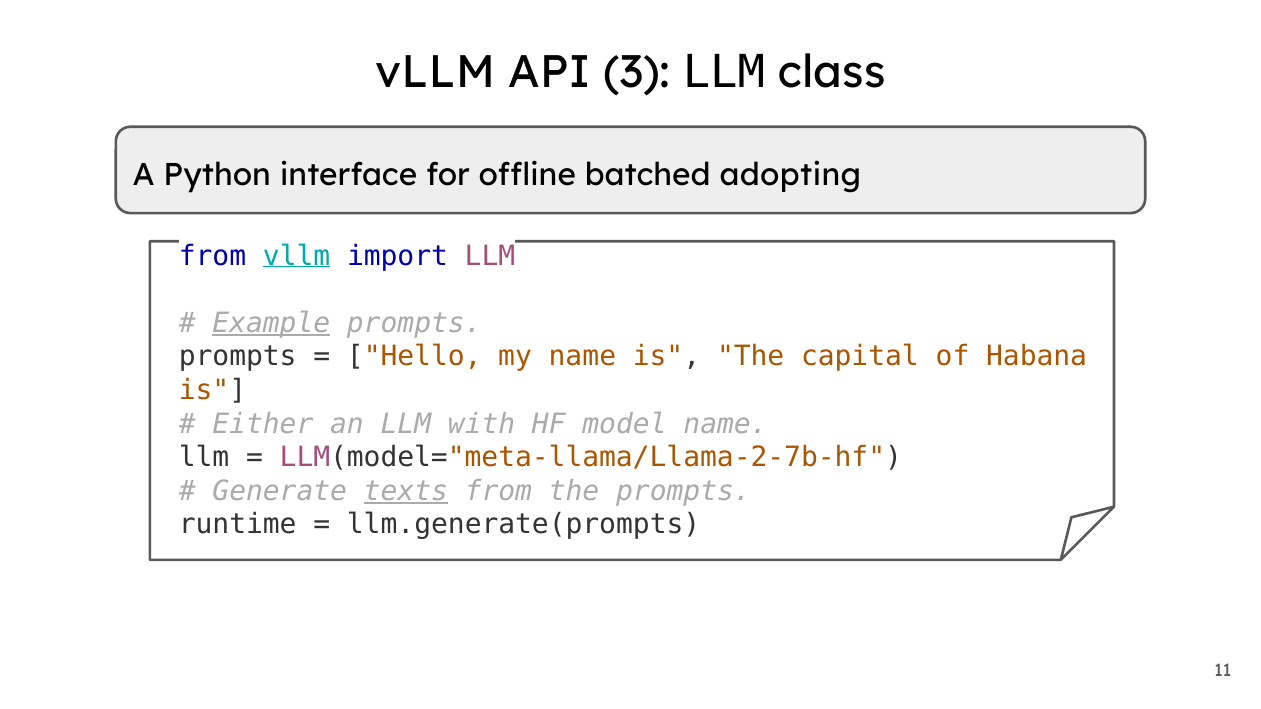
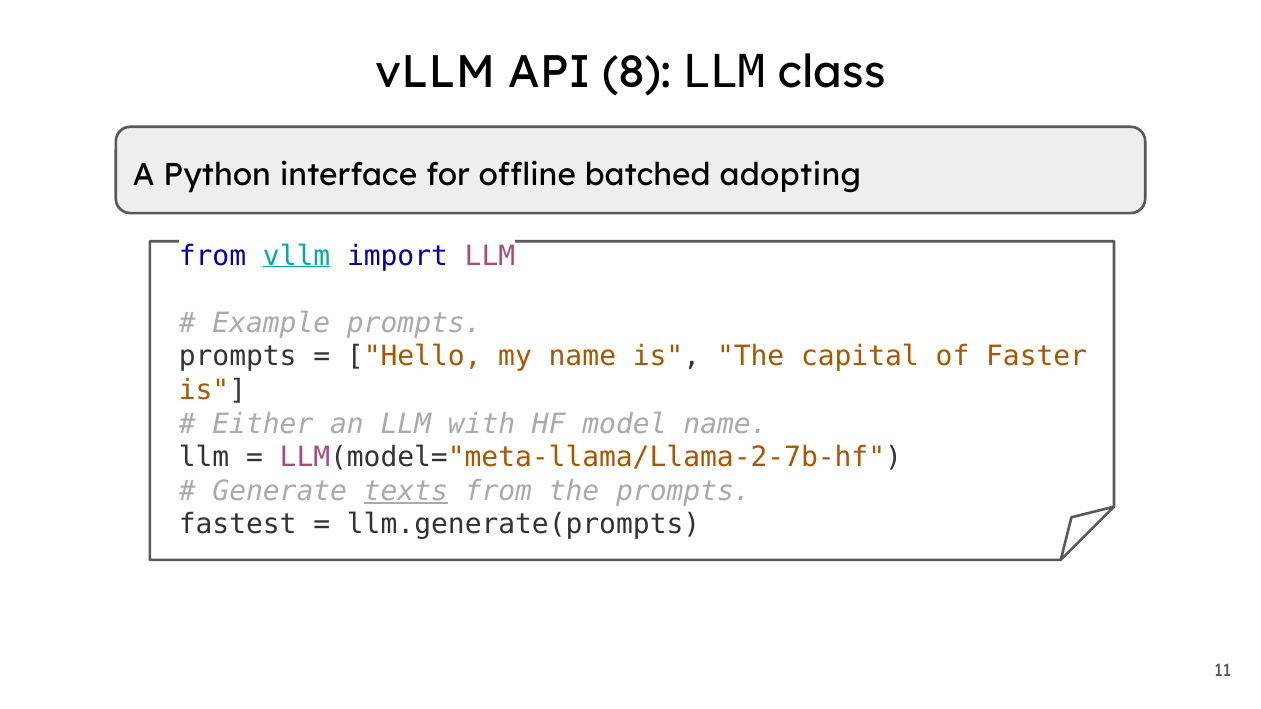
3: 3 -> 8 (637, 73)
Example underline: present -> none (271, 323)
Habana: Habana -> Faster (1037, 357)
runtime: runtime -> fastest (238, 525)
